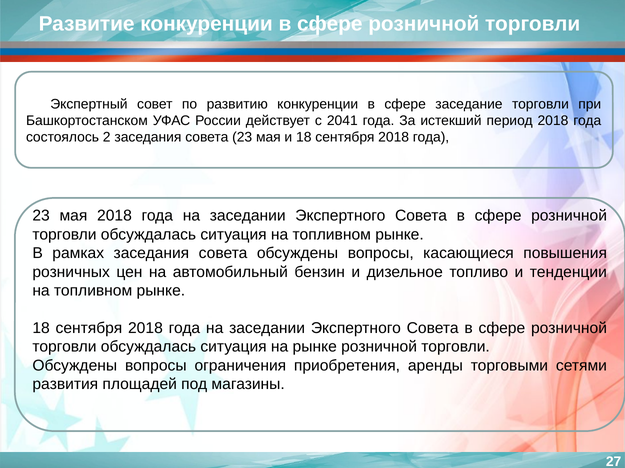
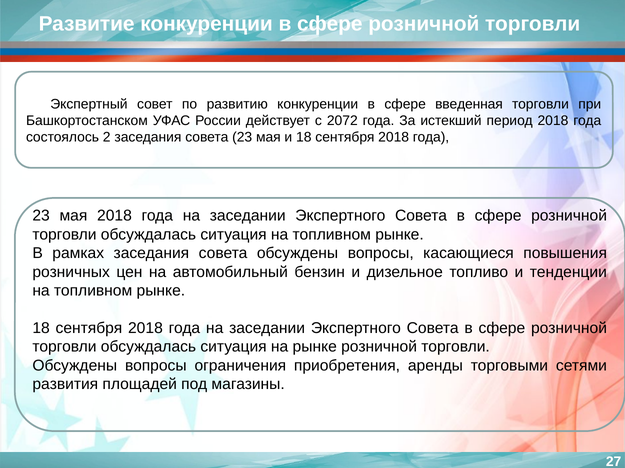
заседание: заседание -> введенная (469, 104)
2041: 2041 -> 2072 (342, 121)
